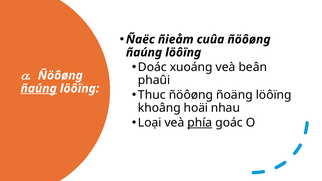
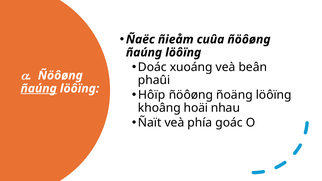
Thuc: Thuc -> Hôïp (152, 95)
Loại: Loại -> Ñaït (150, 123)
phía underline: present -> none (200, 123)
